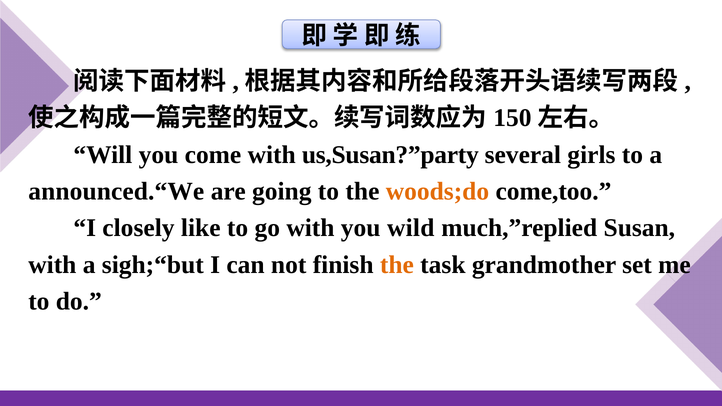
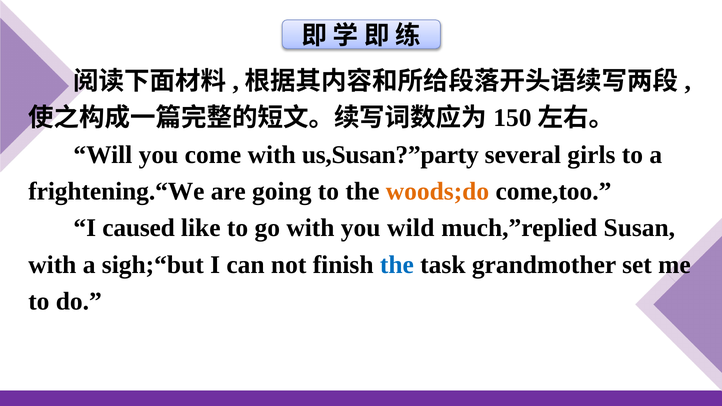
announced.“We: announced.“We -> frightening.“We (116, 191)
closely: closely -> caused (139, 228)
the colour: orange -> blue (397, 265)
